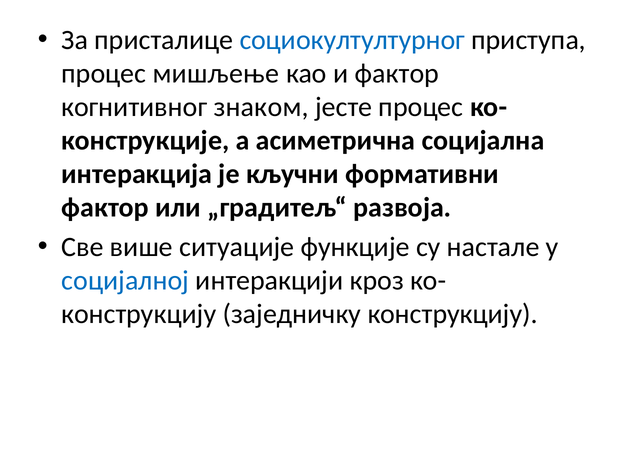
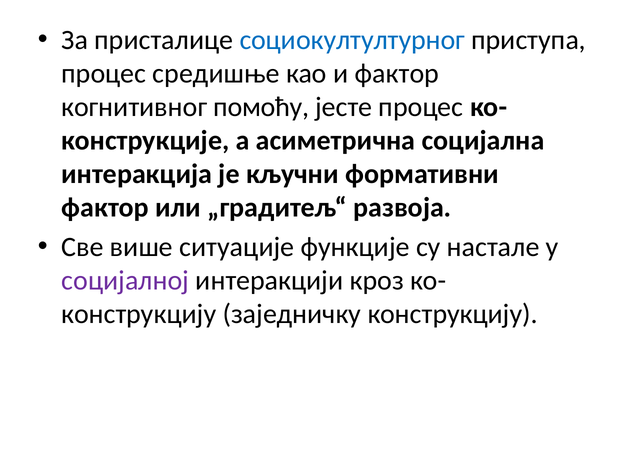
мишљење: мишљење -> средишње (216, 73)
знаком: знаком -> помоћу (261, 107)
социјалној colour: blue -> purple (125, 281)
